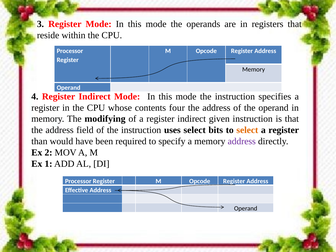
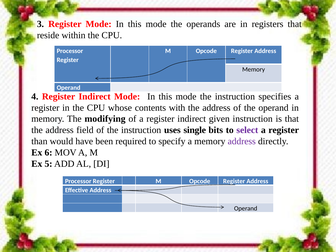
four: four -> with (177, 108)
uses select: select -> single (195, 130)
select colour: orange -> purple (247, 130)
2: 2 -> 6 (48, 153)
1: 1 -> 5 (48, 164)
